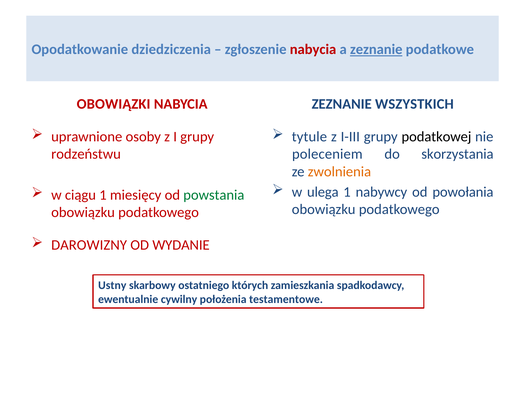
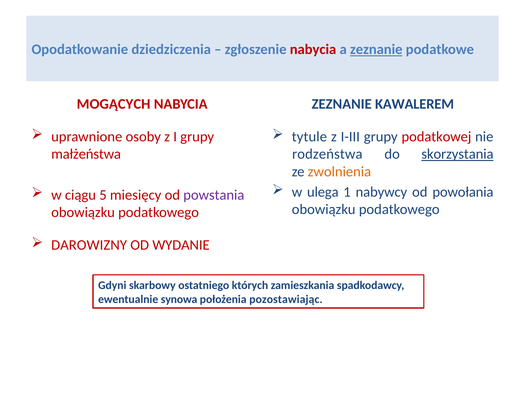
OBOWIĄZKI: OBOWIĄZKI -> MOGĄCYCH (114, 104)
WSZYSTKICH: WSZYSTKICH -> KAWALEREM (415, 104)
podatkowej colour: black -> red (436, 137)
rodzeństwu: rodzeństwu -> małżeństwa (86, 154)
poleceniem: poleceniem -> rodzeństwa (327, 154)
skorzystania underline: none -> present (457, 154)
ciągu 1: 1 -> 5 (103, 195)
powstania colour: green -> purple (214, 195)
Ustny: Ustny -> Gdyni (112, 286)
cywilny: cywilny -> synowa (179, 300)
testamentowe: testamentowe -> pozostawiając (286, 300)
